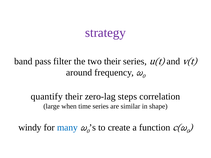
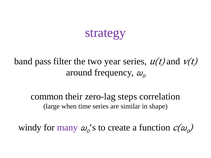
two their: their -> year (112, 61)
quantify: quantify -> common (47, 97)
many colour: blue -> purple (67, 128)
